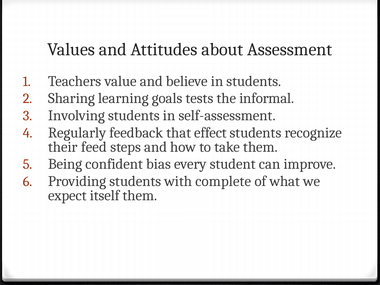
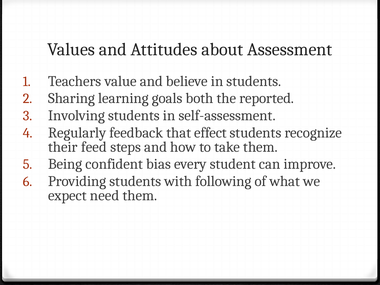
tests: tests -> both (199, 98)
informal: informal -> reported (267, 98)
complete: complete -> following (223, 181)
itself: itself -> need (105, 195)
